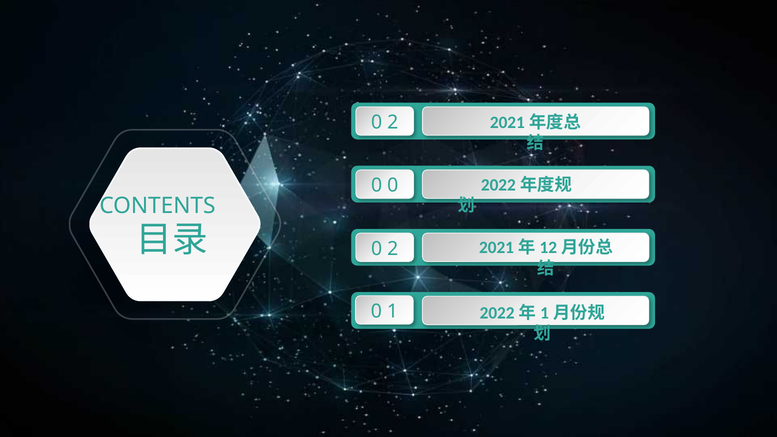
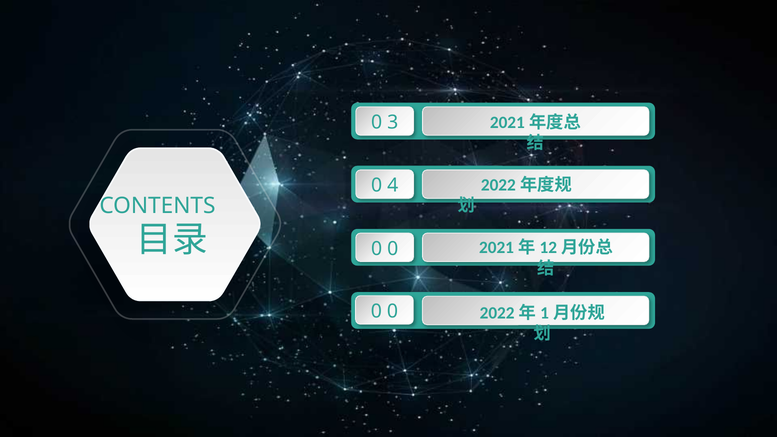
2: 2 -> 3 (393, 122)
0: 0 -> 4 (393, 186)
2: 2 -> 0 (393, 249)
1: 1 -> 0 (392, 311)
